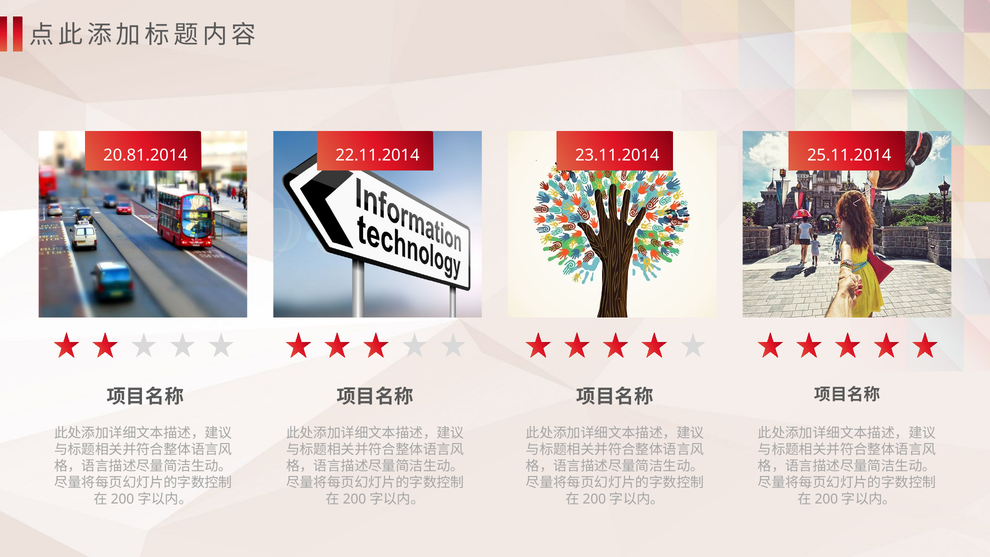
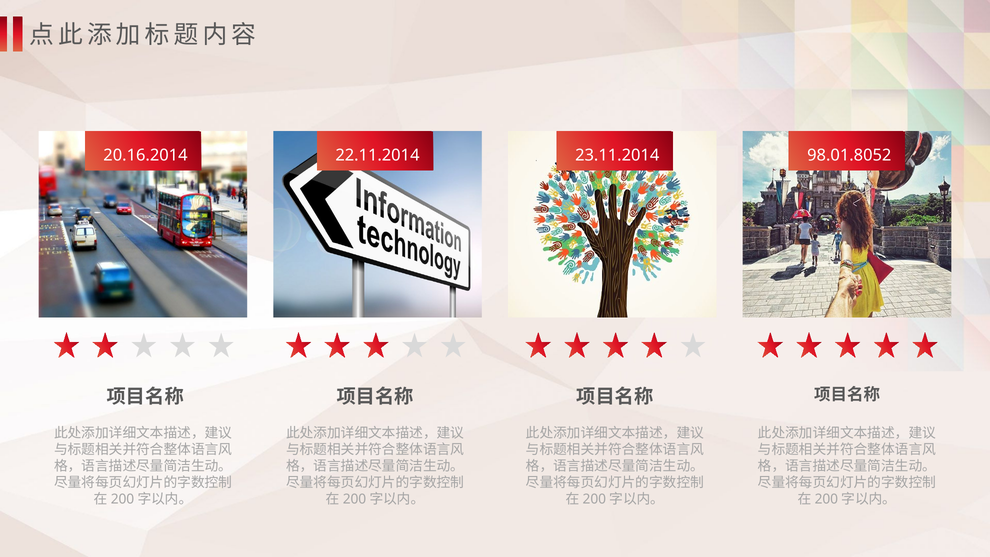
20.81.2014: 20.81.2014 -> 20.16.2014 (145, 155)
25.11.2014: 25.11.2014 -> 98.01.8052 (849, 155)
